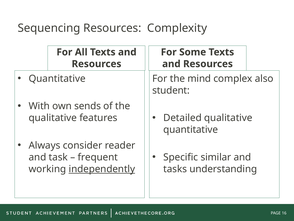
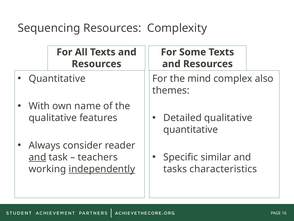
student: student -> themes (171, 90)
sends: sends -> name (88, 106)
and underline: none -> present (37, 157)
frequent: frequent -> teachers (98, 157)
understanding: understanding -> characteristics (223, 169)
